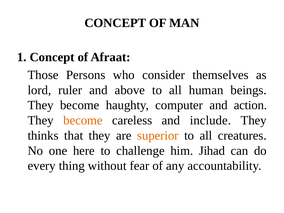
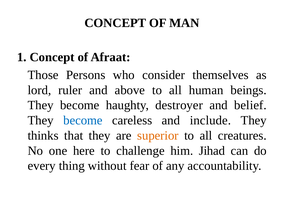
computer: computer -> destroyer (179, 105)
action: action -> belief (250, 105)
become colour: orange -> blue (83, 120)
